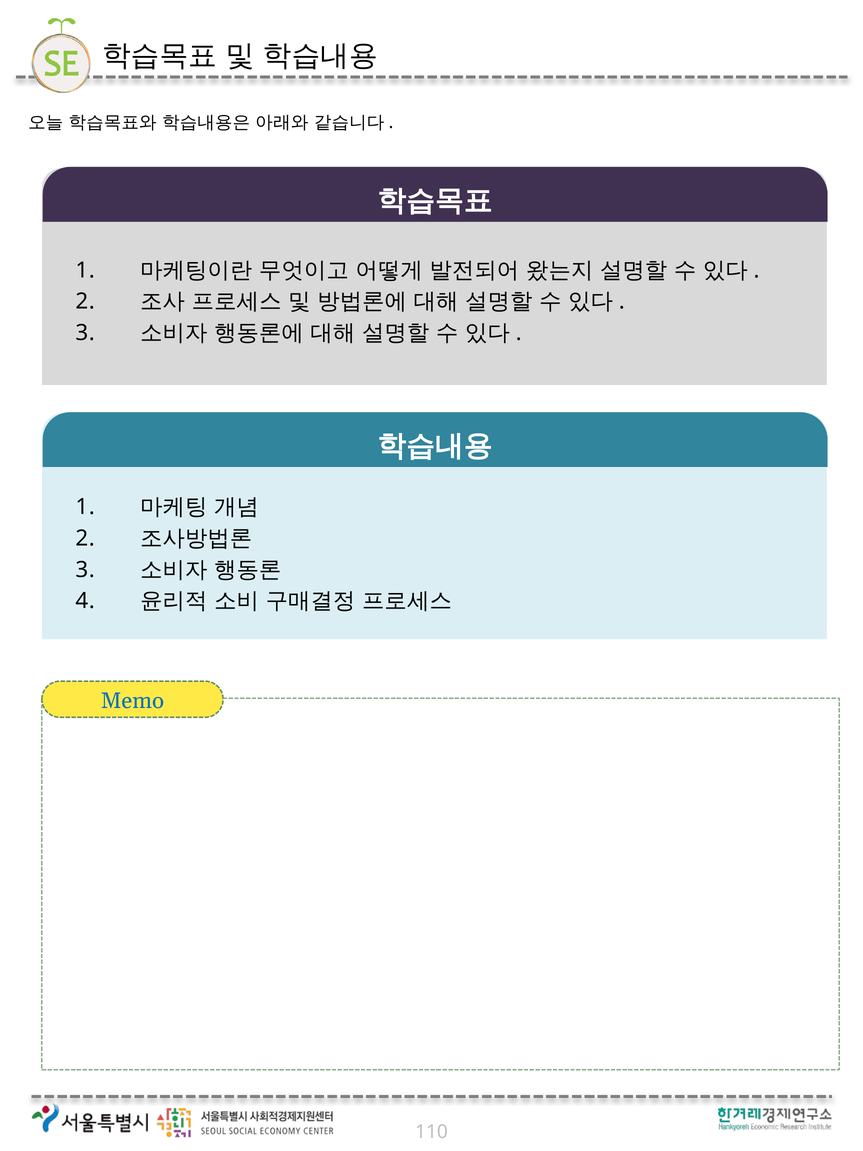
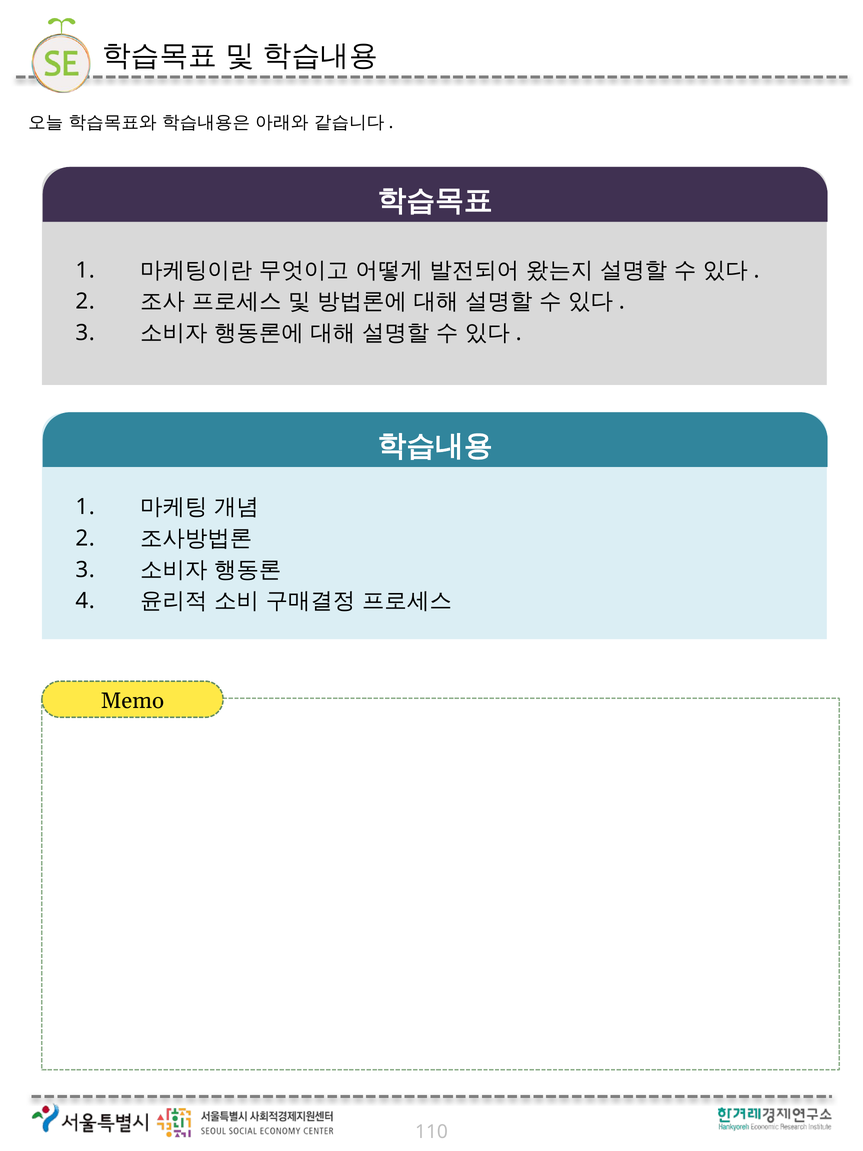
Memo colour: blue -> black (132, 701)
